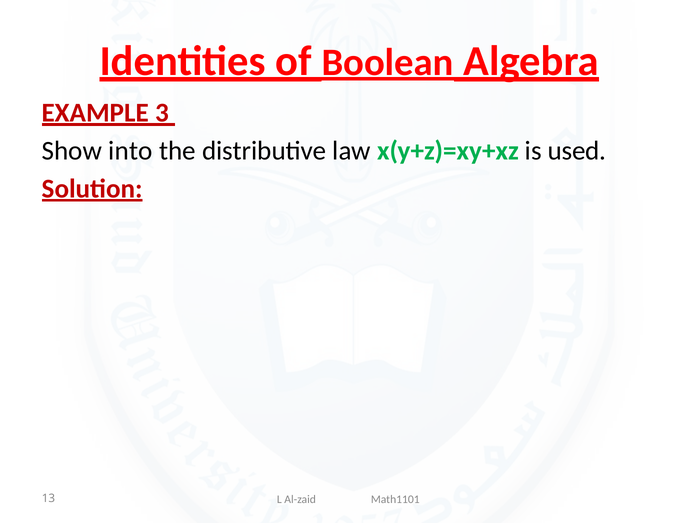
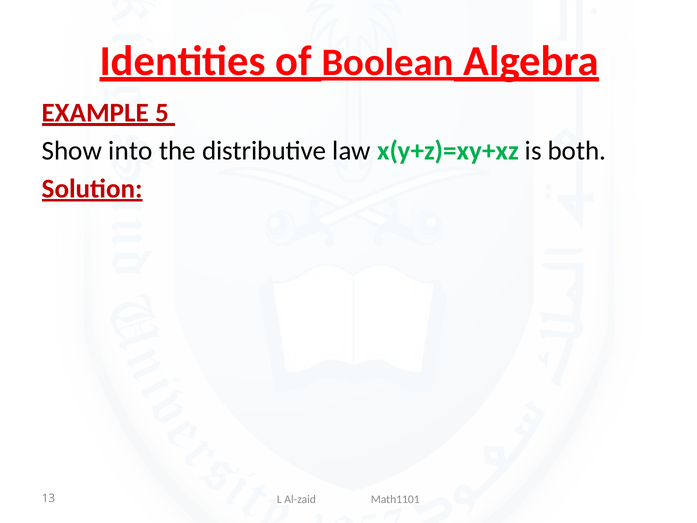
3: 3 -> 5 (162, 113)
used: used -> both (577, 151)
